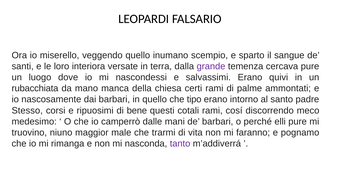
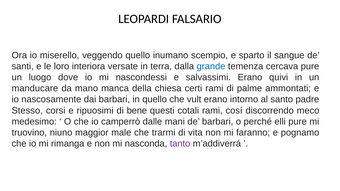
grande colour: purple -> blue (211, 66)
rubacchiata: rubacchiata -> manducare (35, 89)
tipo: tipo -> vult (194, 100)
